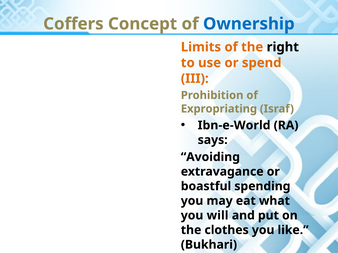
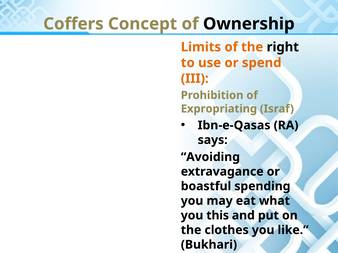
Ownership colour: blue -> black (249, 24)
Ibn-e-World: Ibn-e-World -> Ibn-e-Qasas (234, 126)
will: will -> this (218, 216)
